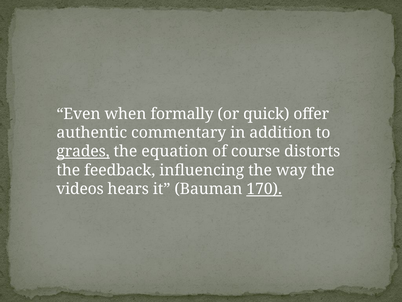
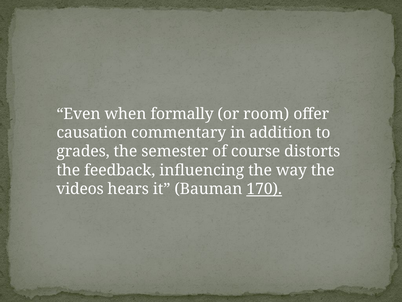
quick: quick -> room (266, 114)
authentic: authentic -> causation (92, 132)
grades underline: present -> none (83, 151)
equation: equation -> semester (175, 151)
